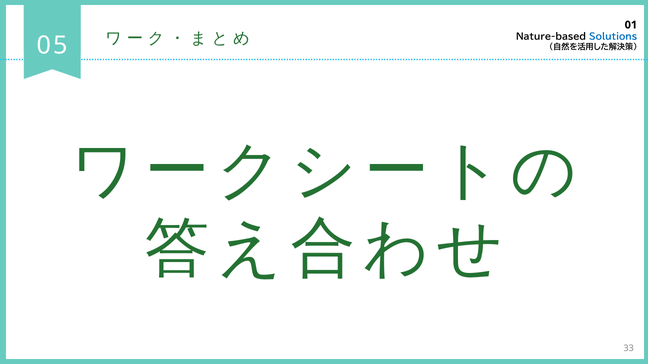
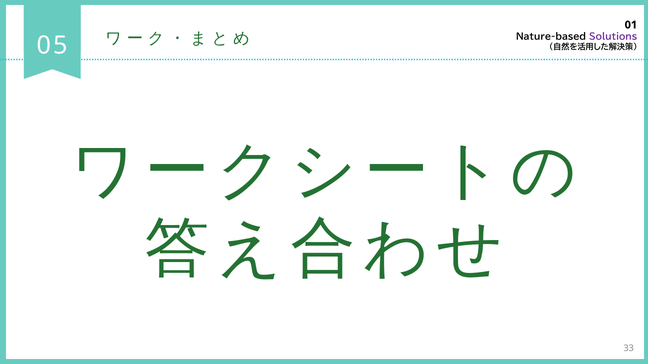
Solutions colour: blue -> purple (613, 37)
